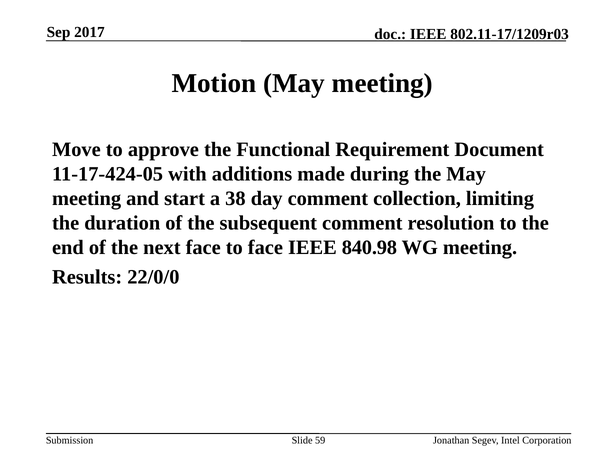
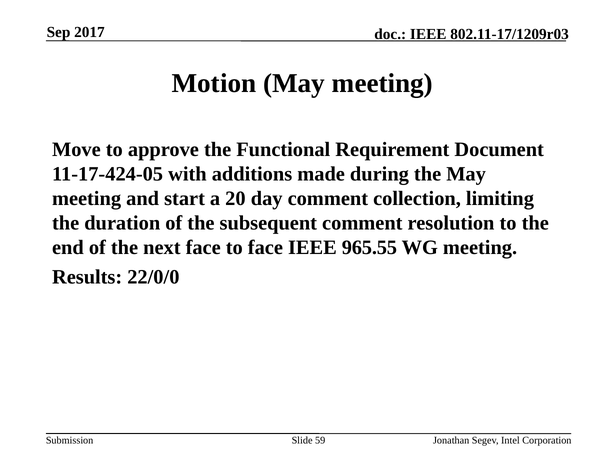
38: 38 -> 20 (235, 198)
840.98: 840.98 -> 965.55 (369, 247)
